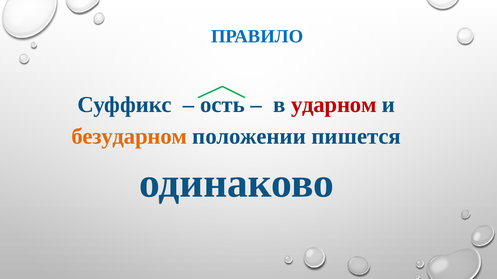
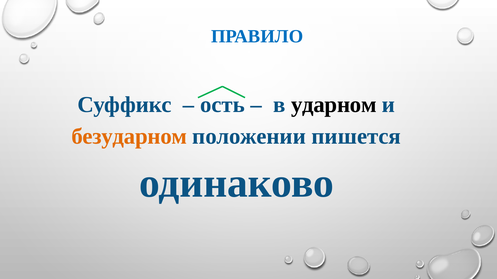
ударном colour: red -> black (334, 105)
